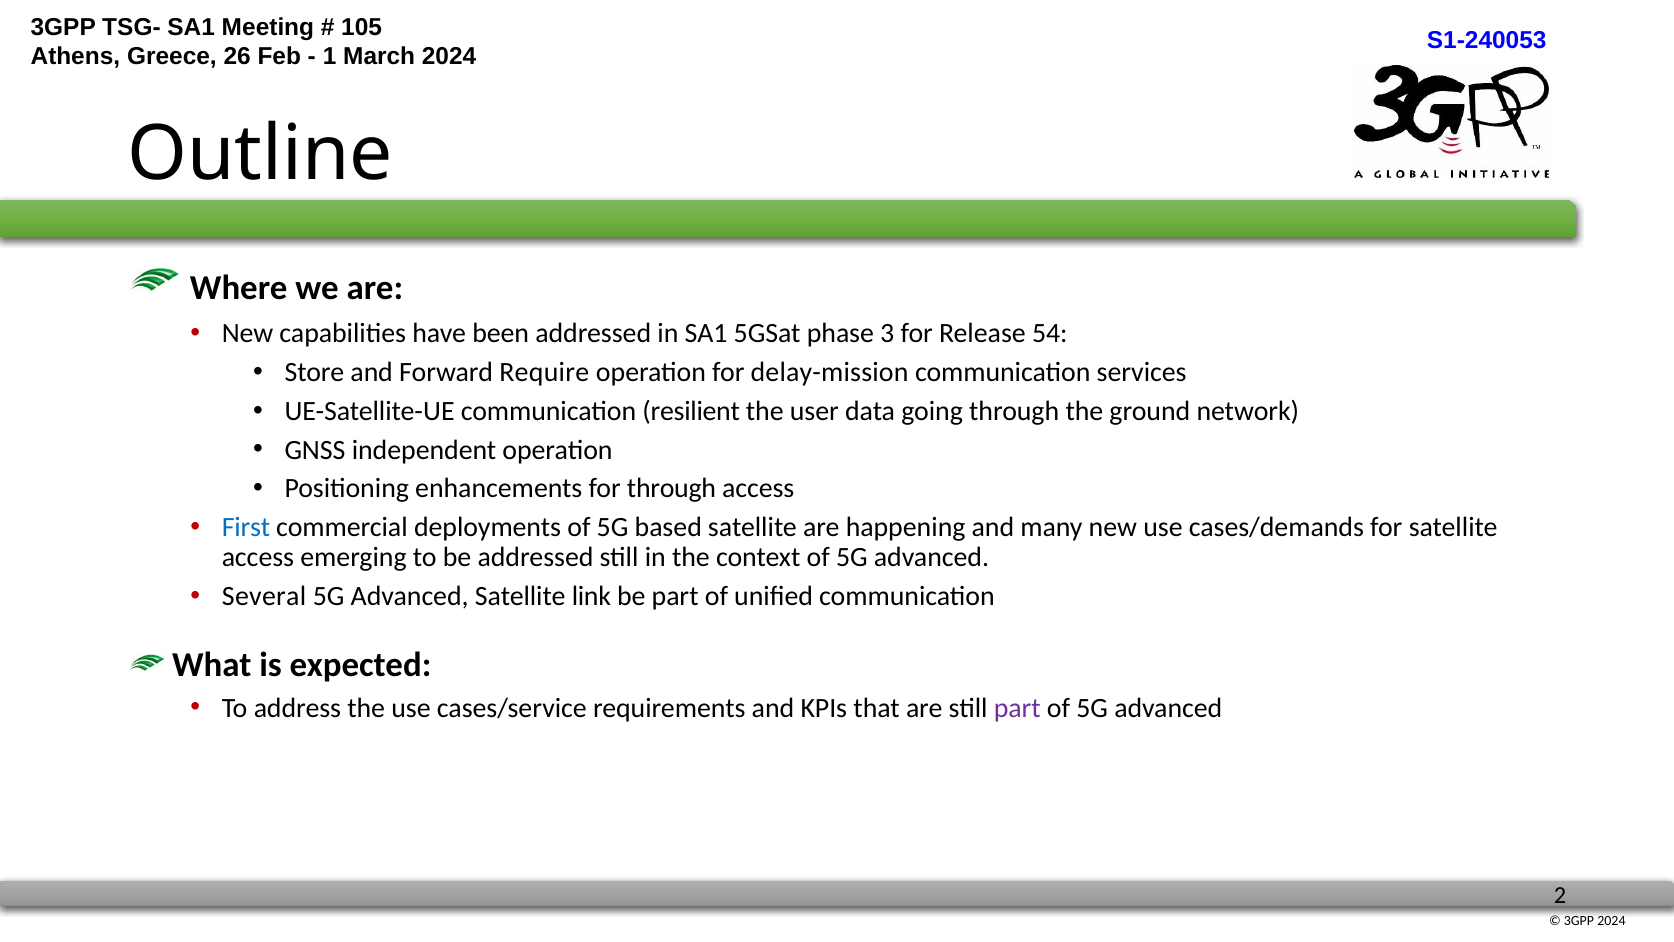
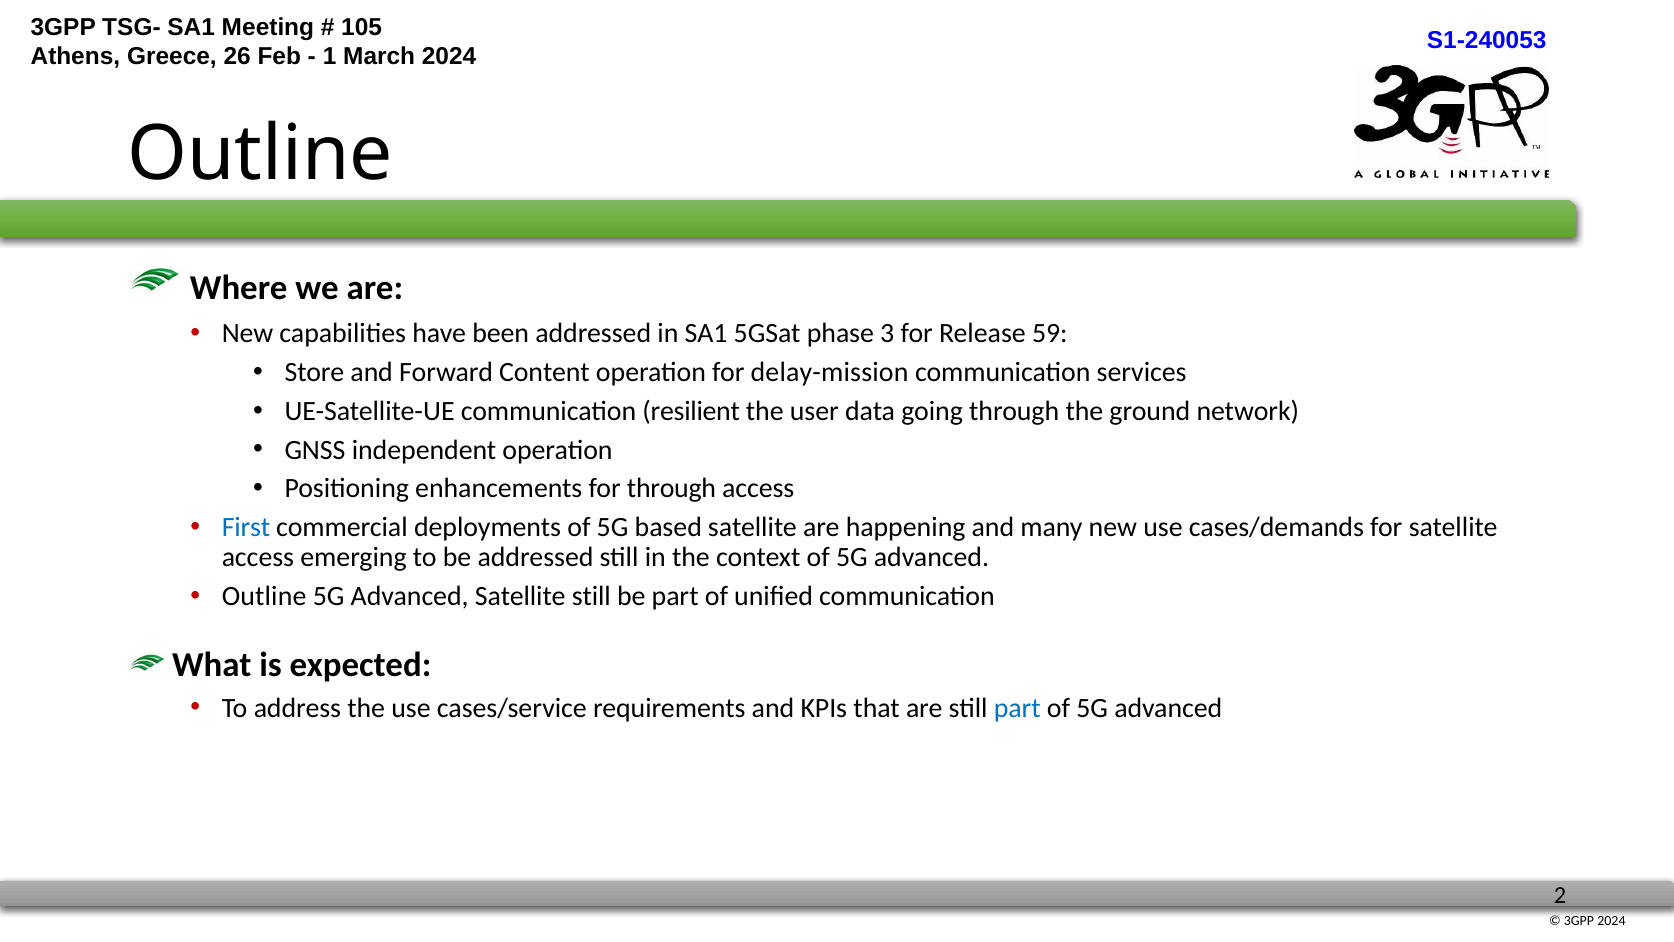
54: 54 -> 59 (1050, 333)
Require: Require -> Content (544, 372)
Several: Several -> Outline (264, 596)
Satellite link: link -> still (591, 596)
part colour: purple -> blue (1017, 708)
